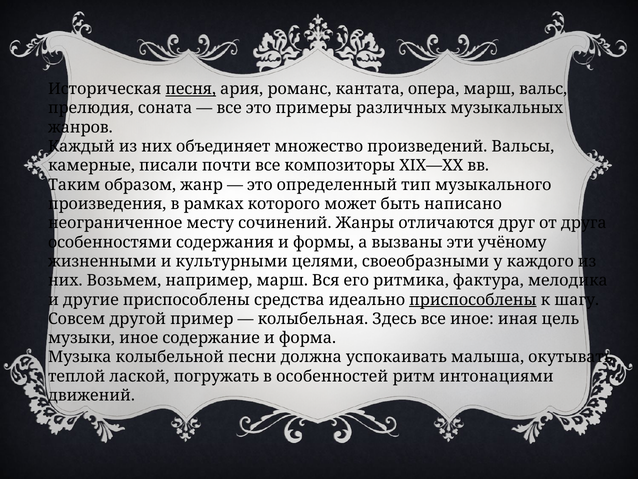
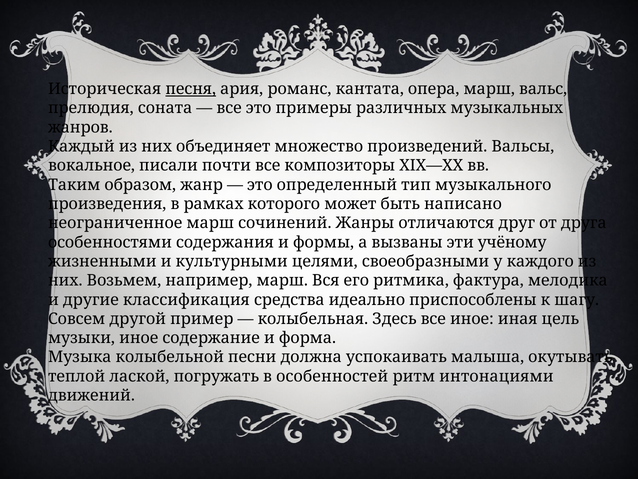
камерные: камерные -> вокальное (91, 165)
неограниченное месту: месту -> марш (210, 223)
другие приспособлены: приспособлены -> классификация (186, 299)
приспособлены underline: present -> none (473, 299)
